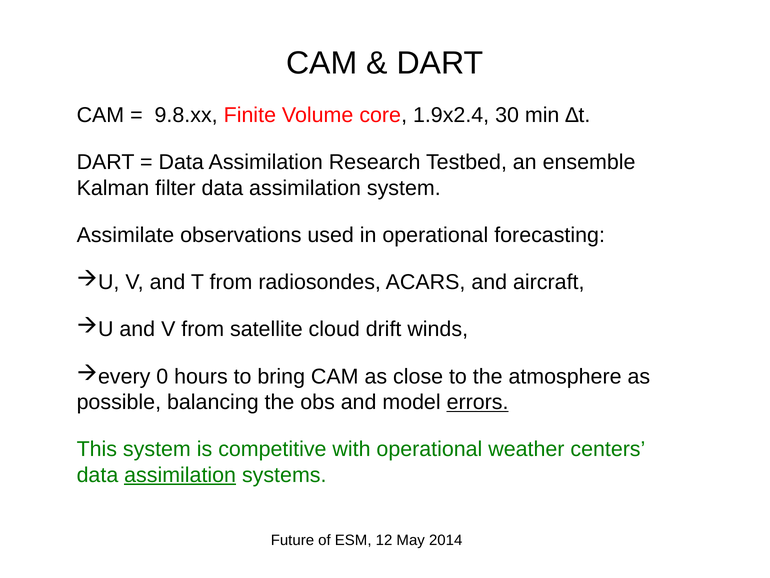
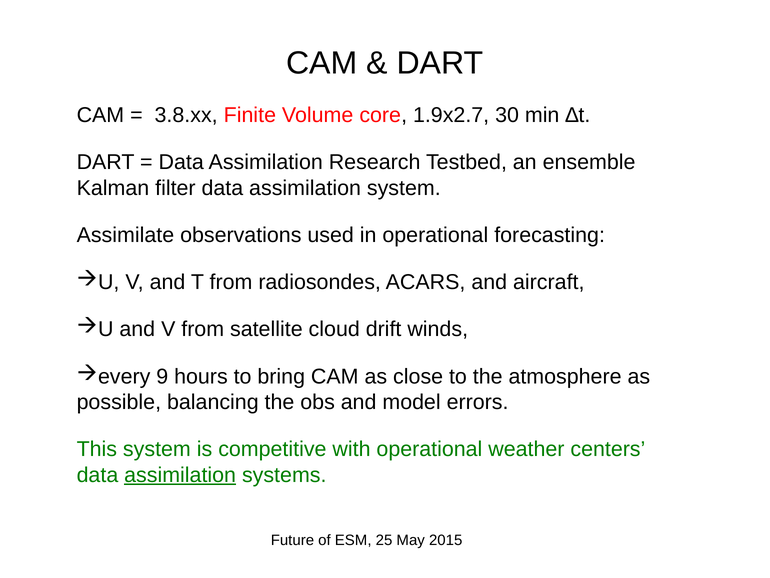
9.8.xx: 9.8.xx -> 3.8.xx (186, 115)
1.9x2.4: 1.9x2.4 -> 1.9x2.7 (451, 115)
0: 0 -> 9 (162, 376)
errors underline: present -> none (478, 402)
12: 12 -> 25 (384, 540)
2014: 2014 -> 2015 (446, 540)
